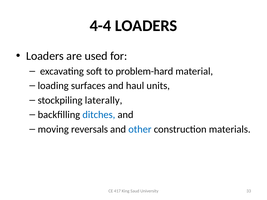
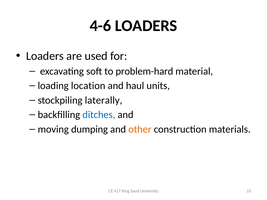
4-4: 4-4 -> 4-6 (100, 26)
surfaces: surfaces -> location (88, 86)
reversals: reversals -> dumping (90, 129)
other colour: blue -> orange (140, 129)
